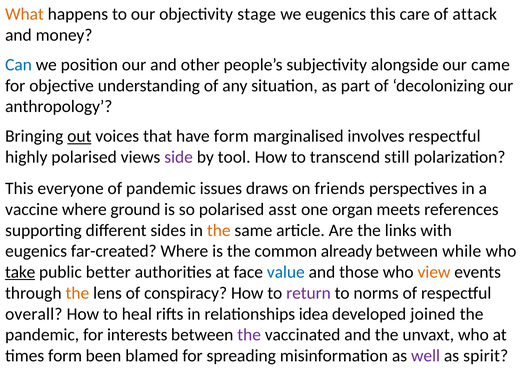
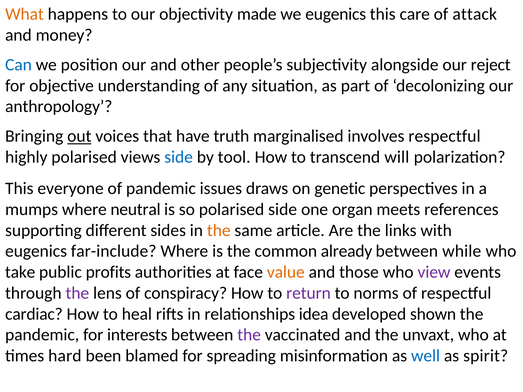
stage: stage -> made (257, 14)
came: came -> reject (491, 65)
have form: form -> truth (231, 136)
side colour: purple -> blue (179, 157)
still: still -> will (397, 157)
friends: friends -> genetic (340, 189)
vaccine: vaccine -> mumps (32, 210)
ground: ground -> neutral (136, 210)
polarised asst: asst -> side (283, 210)
far-created: far-created -> far-include (114, 251)
take underline: present -> none (20, 272)
better: better -> profits (108, 272)
value colour: blue -> orange (286, 272)
view colour: orange -> purple (434, 272)
the colour: orange -> purple (77, 293)
overall: overall -> cardiac (34, 314)
joined: joined -> shown (433, 314)
times form: form -> hard (65, 356)
well colour: purple -> blue (426, 356)
